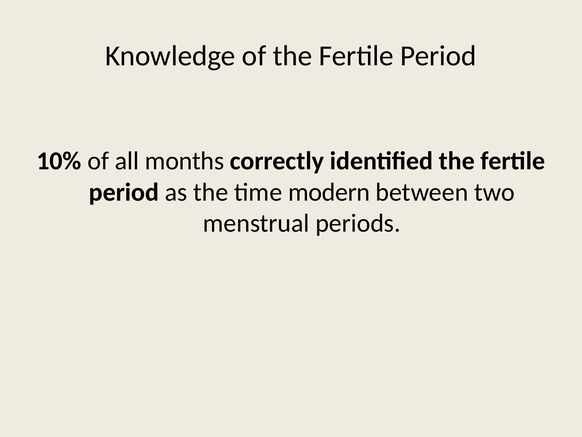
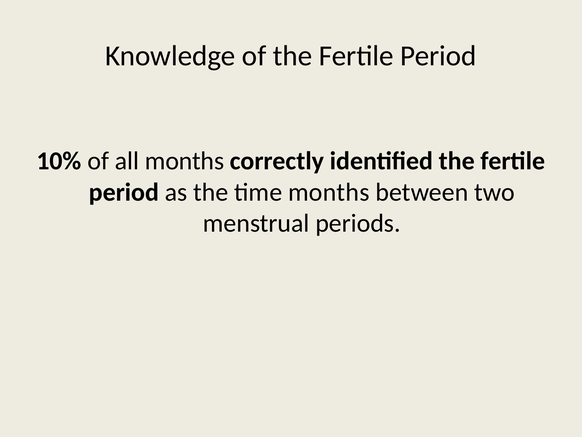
time modern: modern -> months (329, 192)
